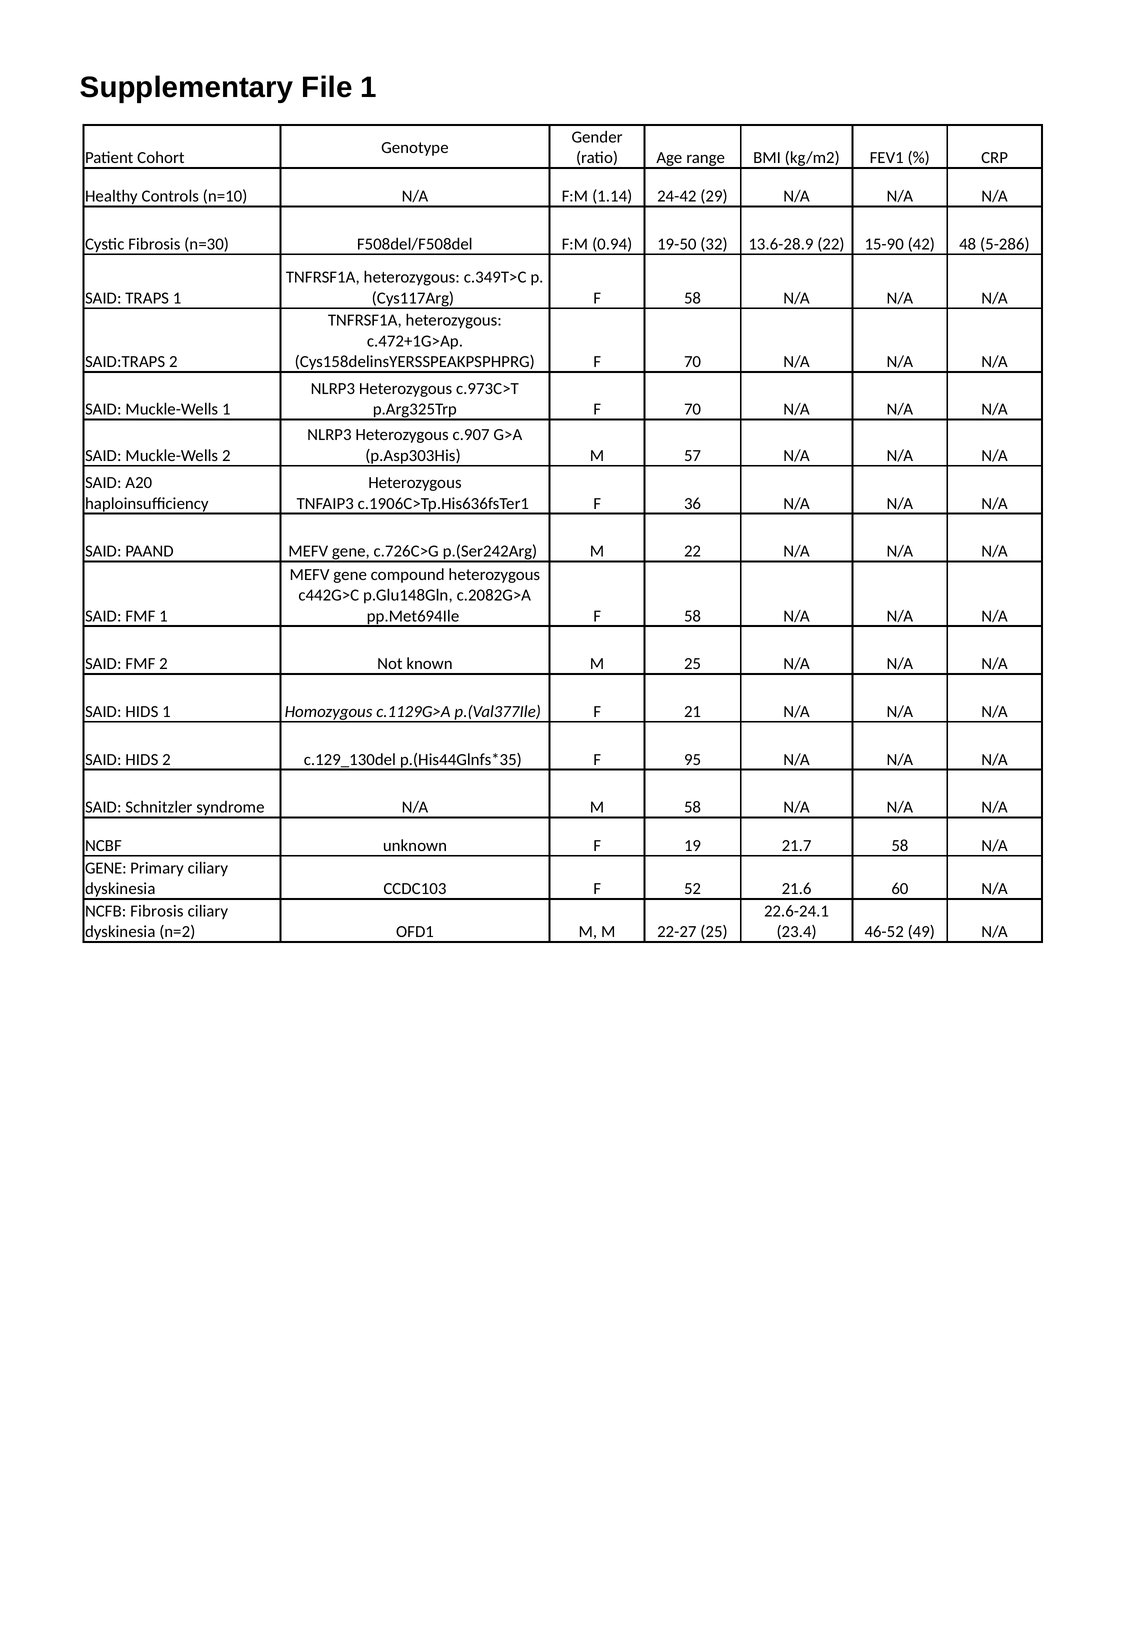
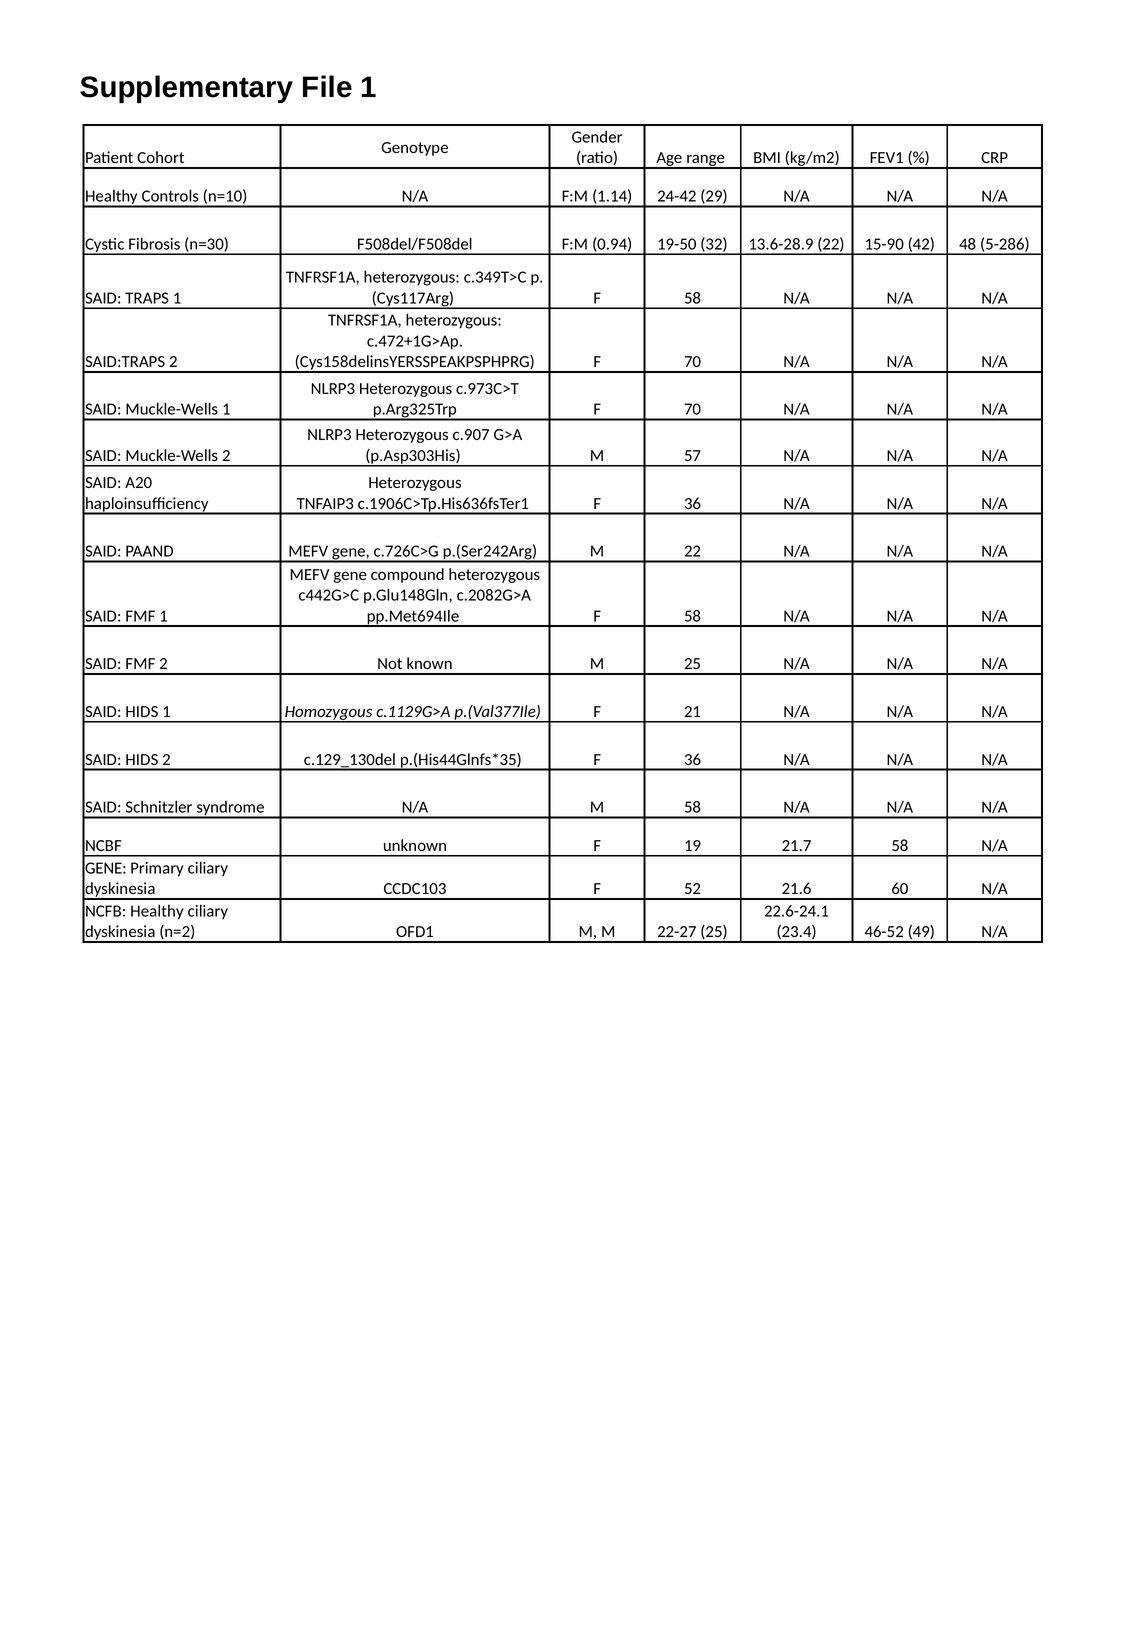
95: 95 -> 36 (693, 759)
NCFB Fibrosis: Fibrosis -> Healthy (157, 911)
